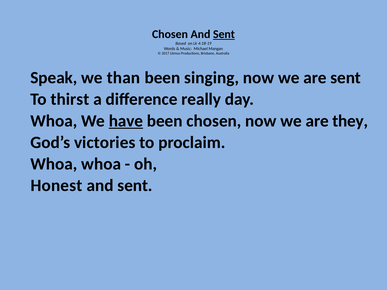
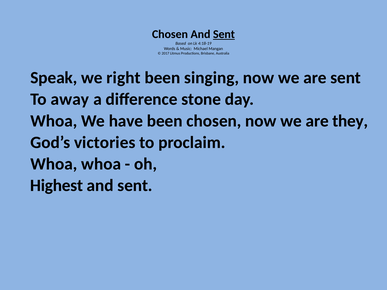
than: than -> right (124, 78)
thirst: thirst -> away (70, 99)
really: really -> stone (201, 99)
have underline: present -> none (126, 121)
Honest: Honest -> Highest (57, 186)
